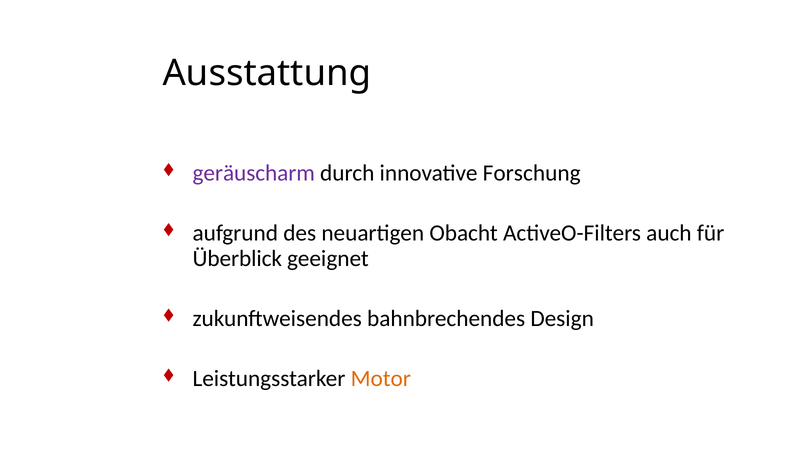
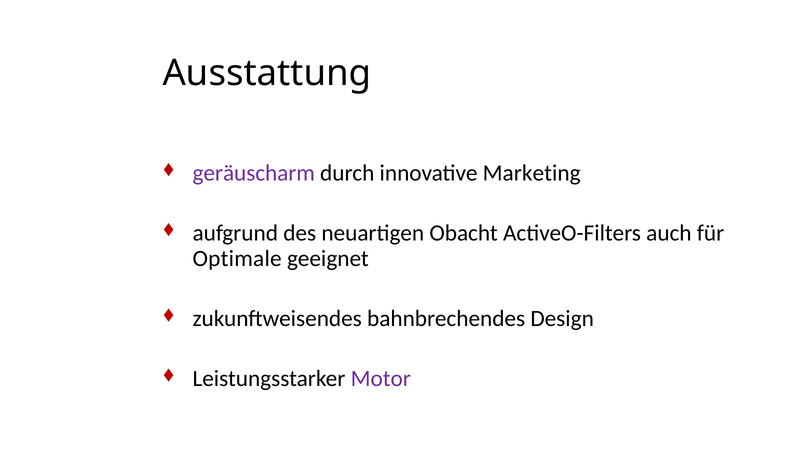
Forschung: Forschung -> Marketing (532, 173)
Überblick: Überblick -> Optimale (237, 259)
Motor colour: orange -> purple (381, 379)
